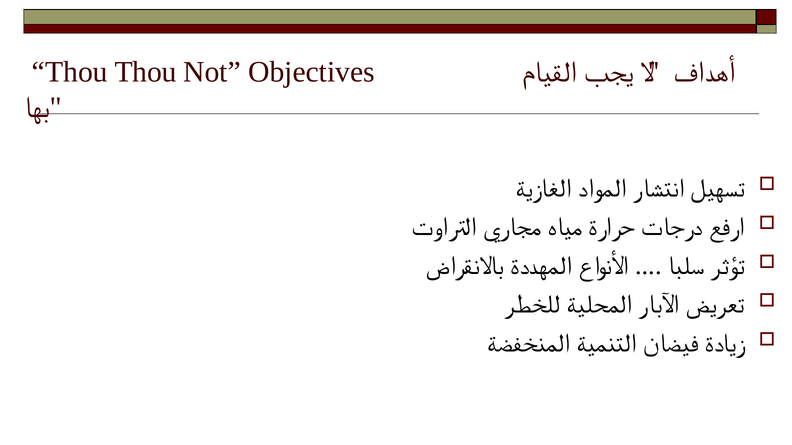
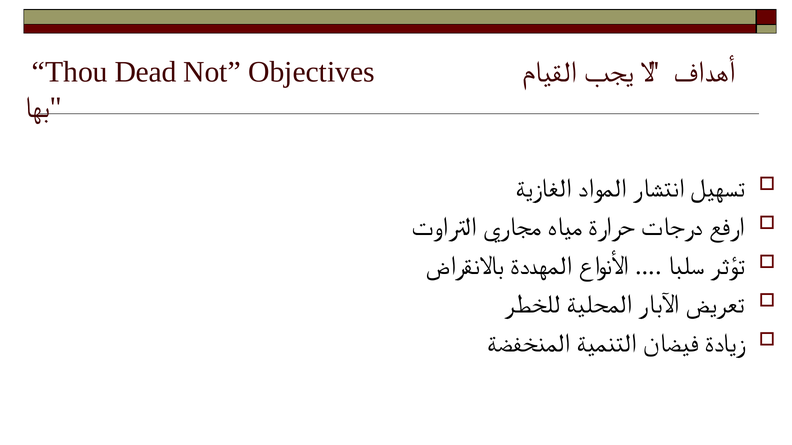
Thou Thou: Thou -> Dead (146, 72)
